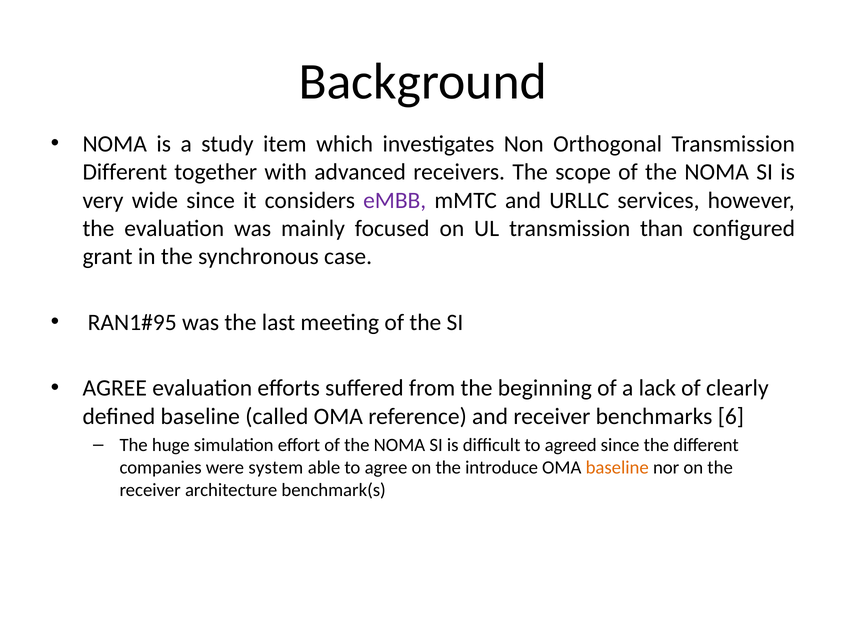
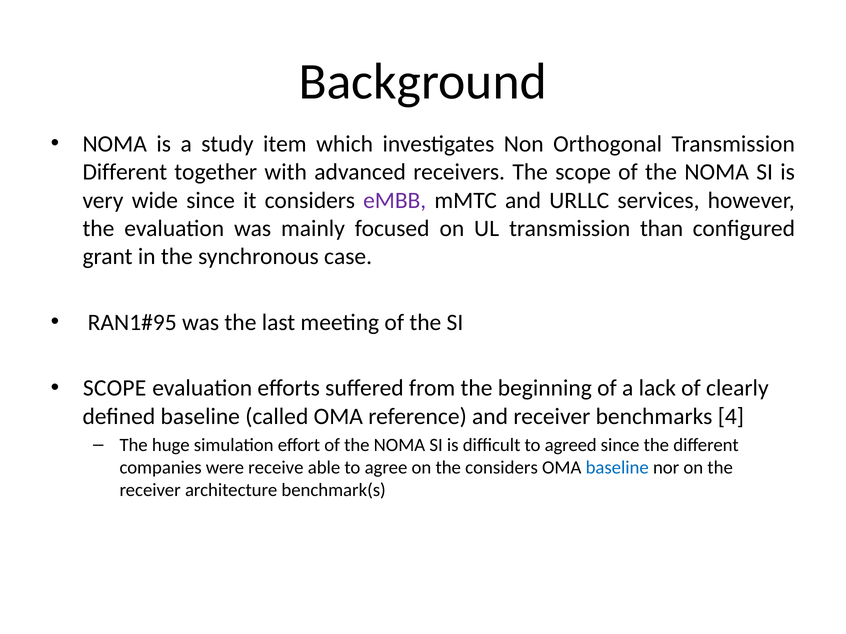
AGREE: AGREE -> SCOPE (115, 388)
6: 6 -> 4 (731, 417)
system: system -> receive (276, 468)
the introduce: introduce -> considers (502, 468)
baseline colour: orange -> blue (617, 468)
